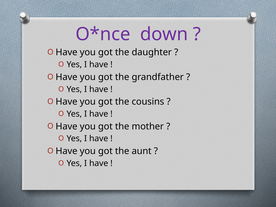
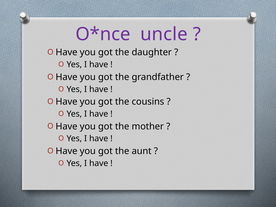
down: down -> uncle (164, 34)
